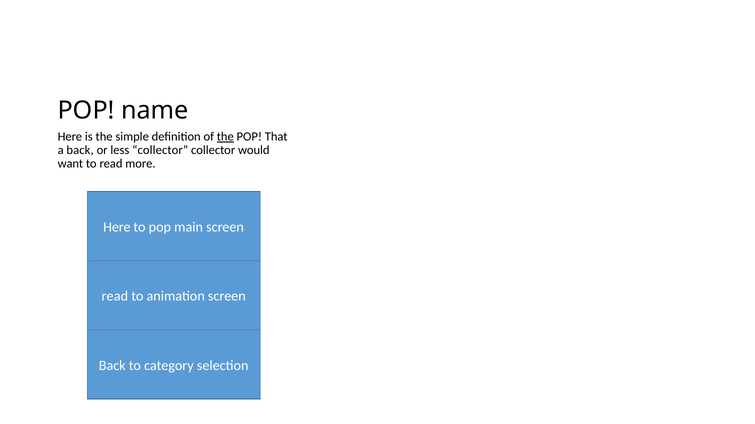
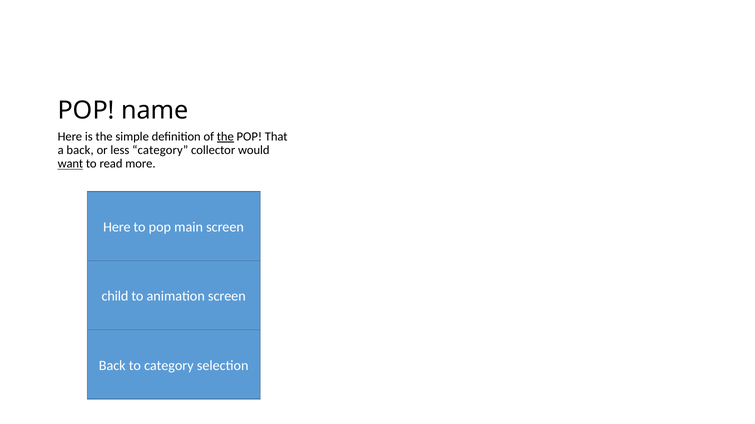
less collector: collector -> category (160, 151)
want underline: none -> present (70, 164)
read: read -> child (115, 297)
